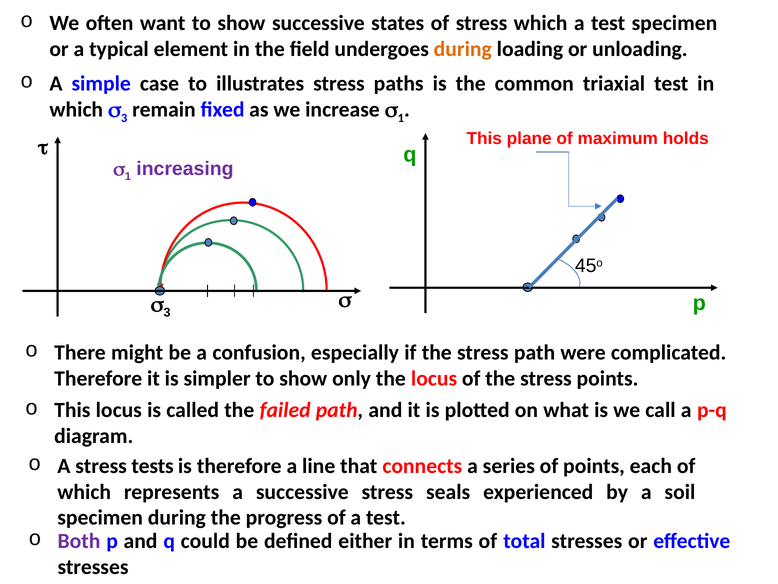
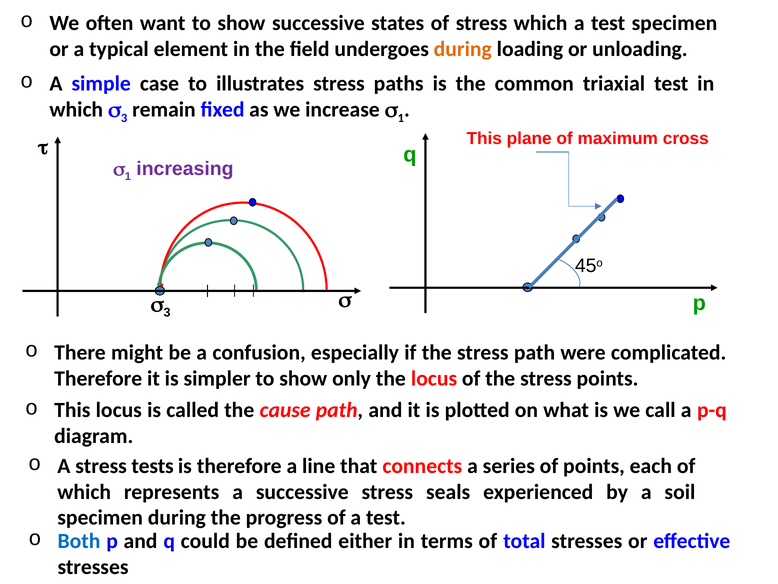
holds: holds -> cross (686, 138)
failed: failed -> cause (285, 410)
Both colour: purple -> blue (79, 541)
